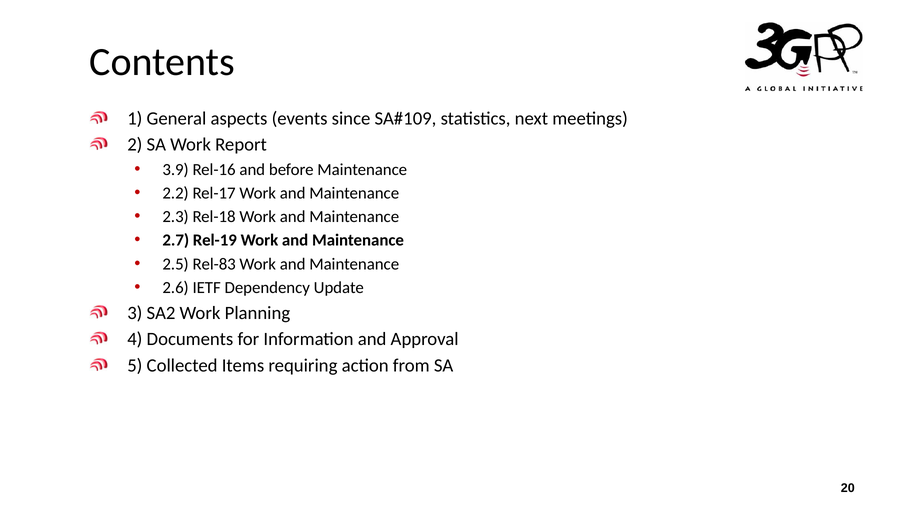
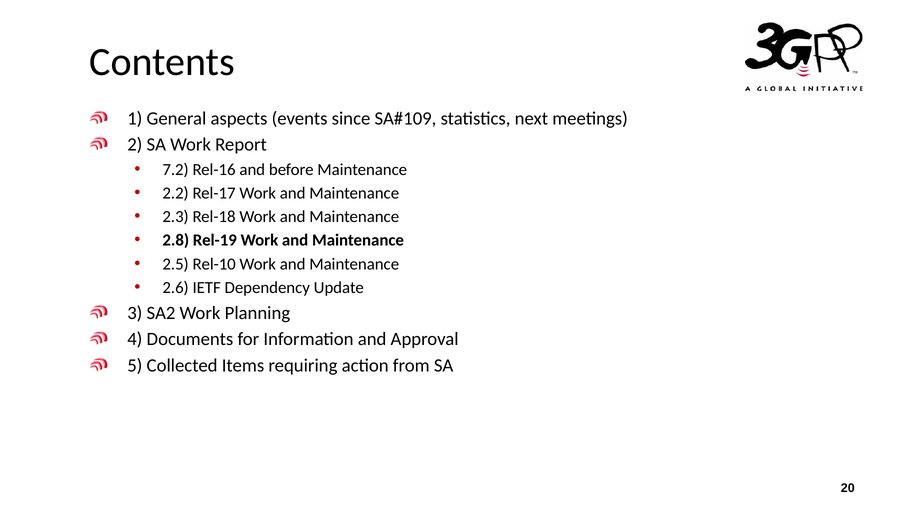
3.9: 3.9 -> 7.2 (176, 169)
2.7: 2.7 -> 2.8 (176, 240)
Rel-83: Rel-83 -> Rel-10 (214, 264)
